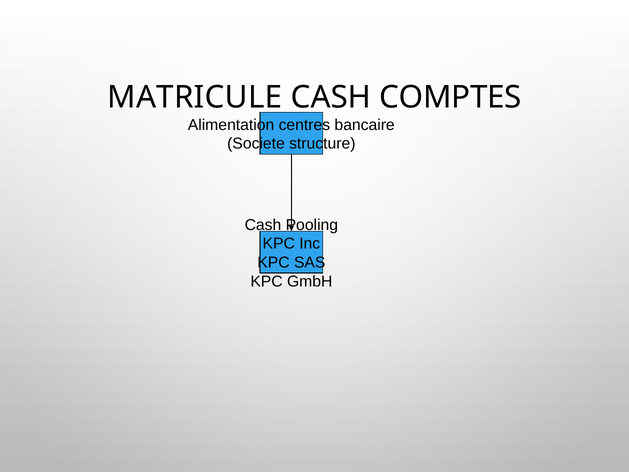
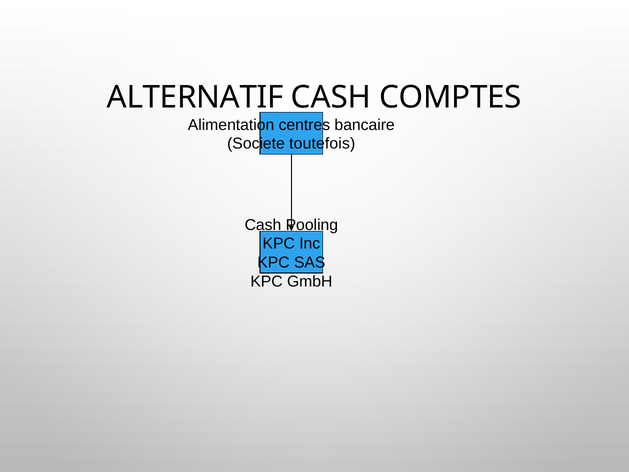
MATRICULE: MATRICULE -> ALTERNATIF (195, 97)
structure: structure -> toutefois (322, 144)
